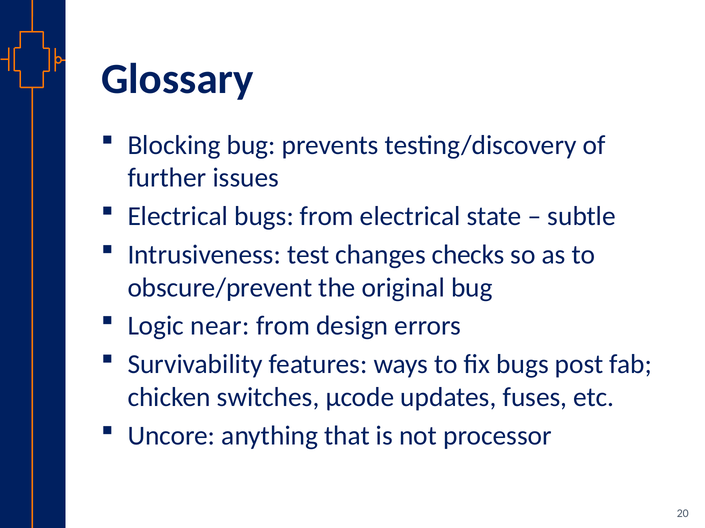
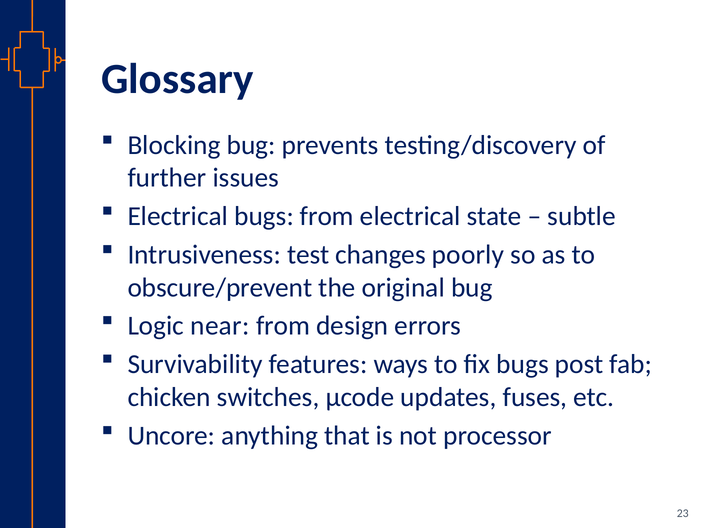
checks: checks -> poorly (468, 255)
20: 20 -> 23 (683, 514)
